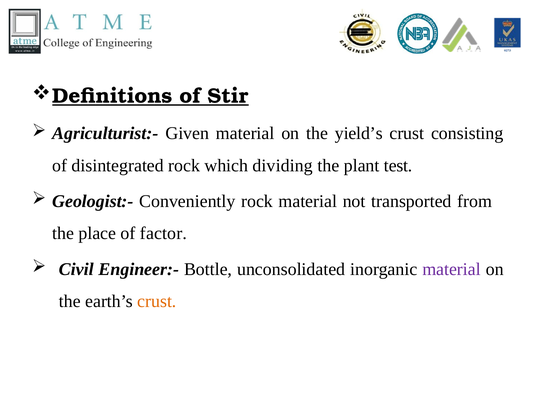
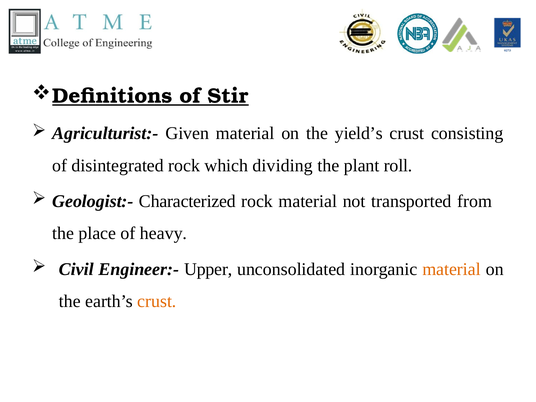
test: test -> roll (398, 166)
Conveniently: Conveniently -> Characterized (187, 201)
factor: factor -> heavy (164, 233)
Bottle: Bottle -> Upper (208, 269)
material colour: purple -> orange (452, 269)
